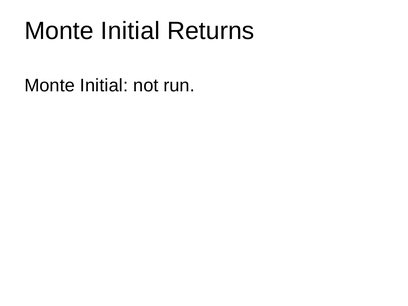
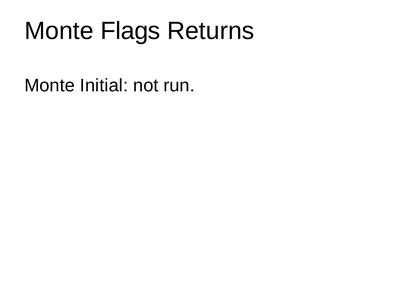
Initial: Initial -> Flags (130, 31)
